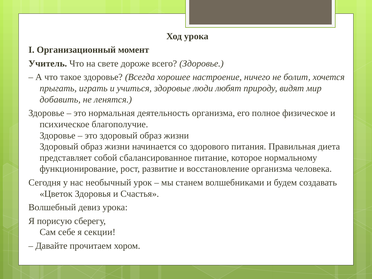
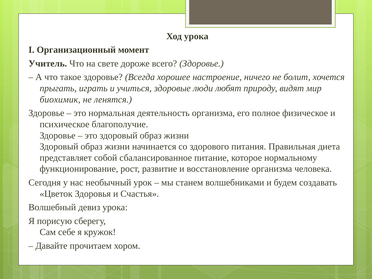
добавить: добавить -> биохимик (60, 99)
секции: секции -> кружок (100, 232)
